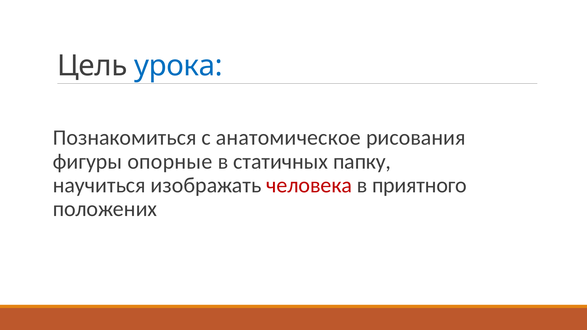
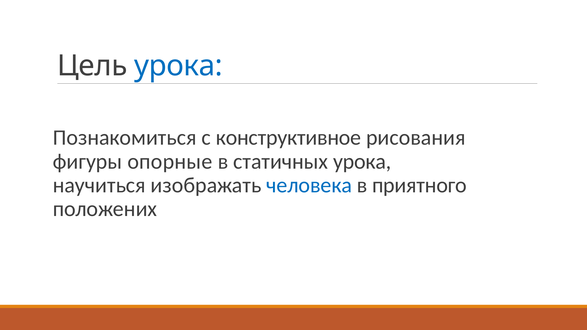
анатомическое: анатомическое -> конструктивное (289, 138)
статичных папку: папку -> урока (362, 162)
человека colour: red -> blue (309, 185)
